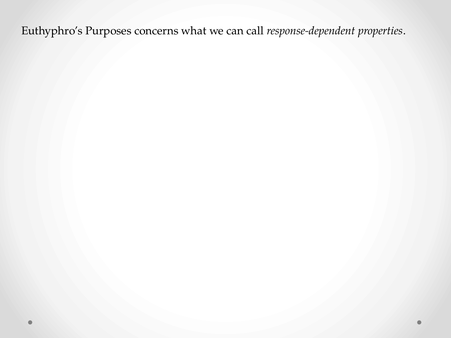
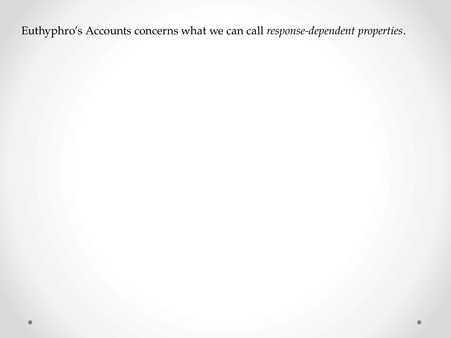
Purposes: Purposes -> Accounts (109, 31)
